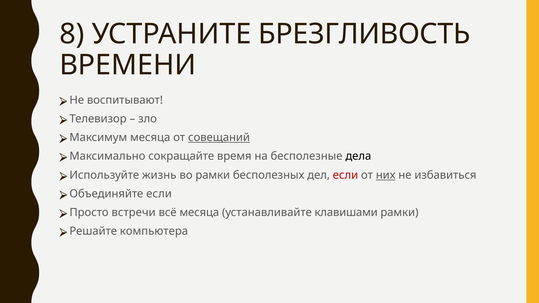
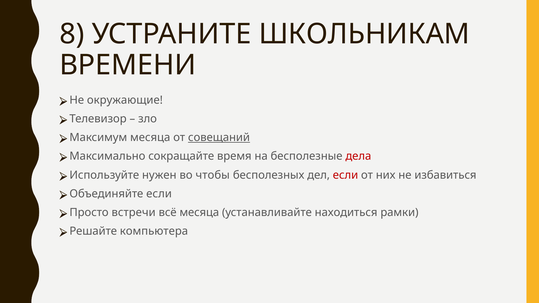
БРЕЗГЛИВОСТЬ: БРЕЗГЛИВОСТЬ -> ШКОЛЬНИКАМ (364, 34)
воспитывают: воспитывают -> окружающие (125, 100)
дела colour: black -> red (358, 156)
жизнь: жизнь -> нужен (159, 175)
во рамки: рамки -> чтобы (213, 175)
них underline: present -> none (386, 175)
клавишами: клавишами -> находиться (346, 213)
